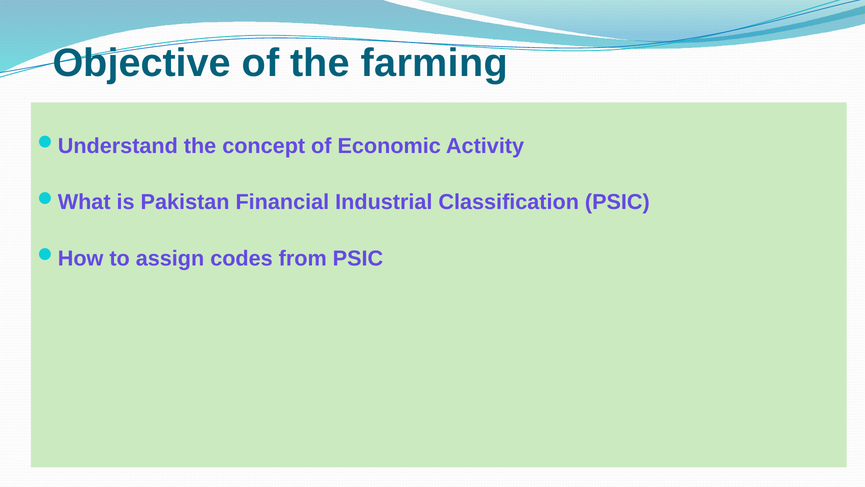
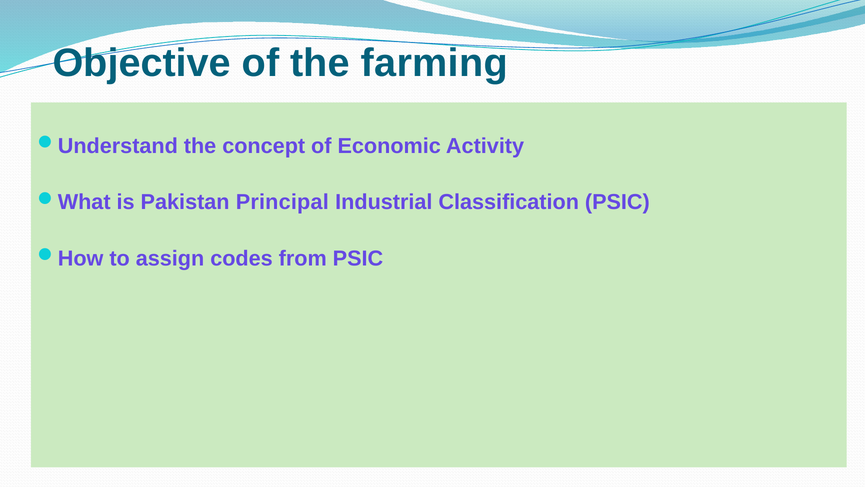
Financial: Financial -> Principal (282, 202)
